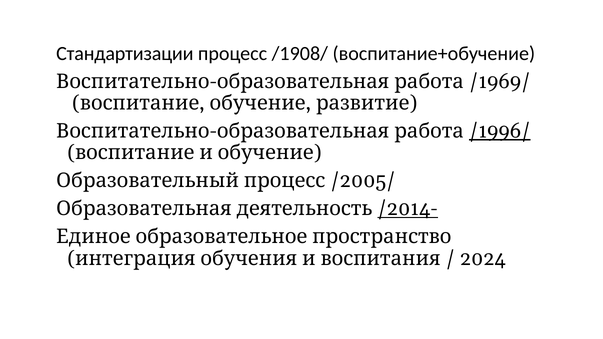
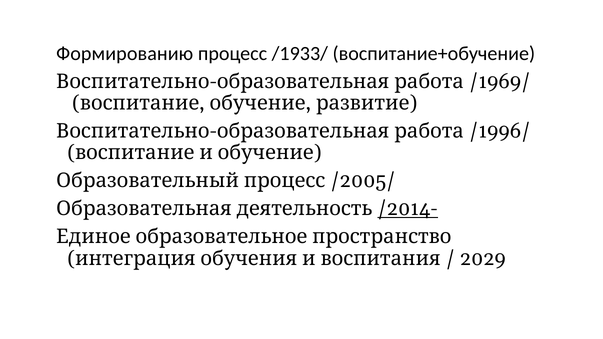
Стандартизации: Стандартизации -> Формированию (125, 53)
/1908/: /1908/ -> /1933/ (300, 53)
/1996/ underline: present -> none (500, 131)
2024: 2024 -> 2029 (483, 259)
